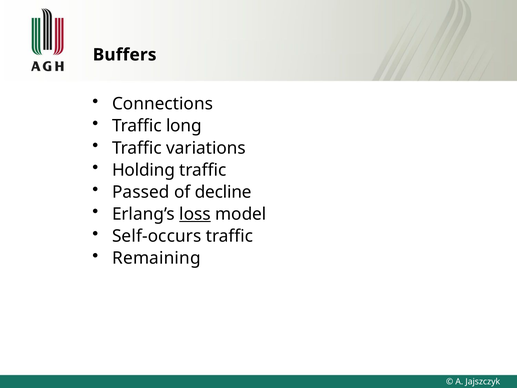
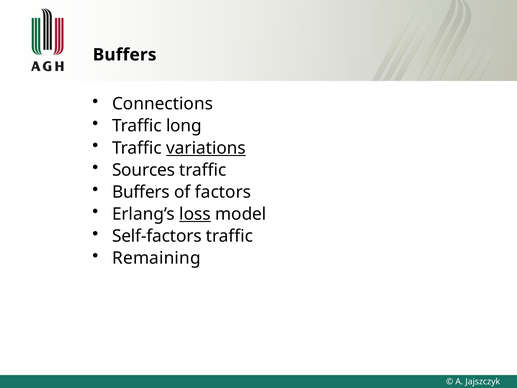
variations underline: none -> present (206, 148)
Holding: Holding -> Sources (144, 170)
Passed: Passed -> Buffers (141, 192)
decline: decline -> factors (223, 192)
Self-occurs: Self-occurs -> Self-factors (157, 236)
